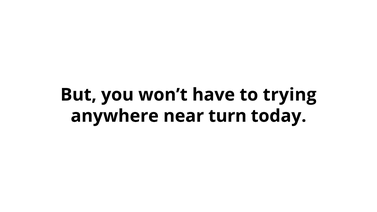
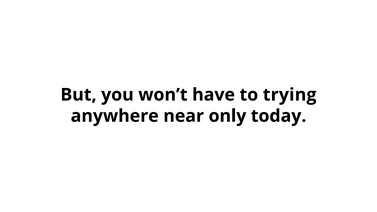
turn: turn -> only (227, 116)
